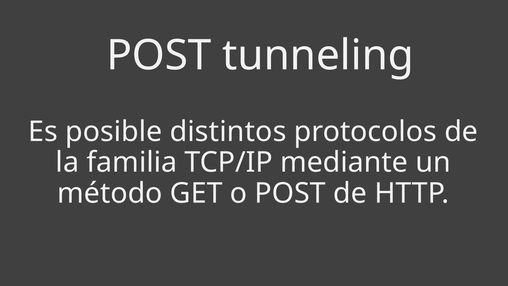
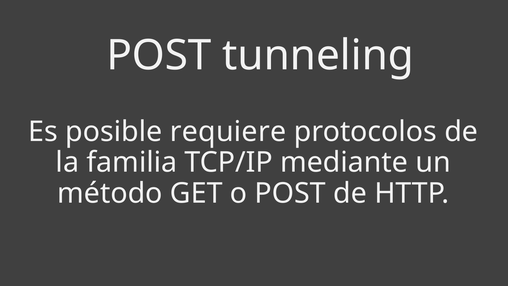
distintos: distintos -> requiere (228, 132)
